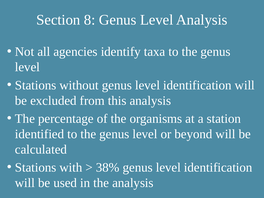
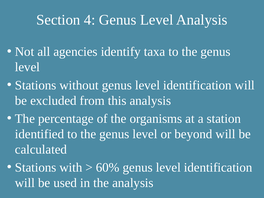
8: 8 -> 4 (90, 20)
38%: 38% -> 60% (108, 167)
